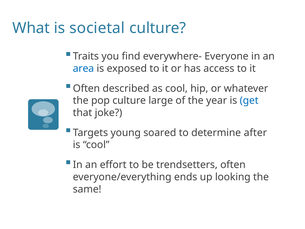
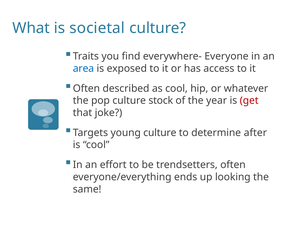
large: large -> stock (161, 101)
get colour: blue -> red (249, 101)
young soared: soared -> culture (160, 133)
